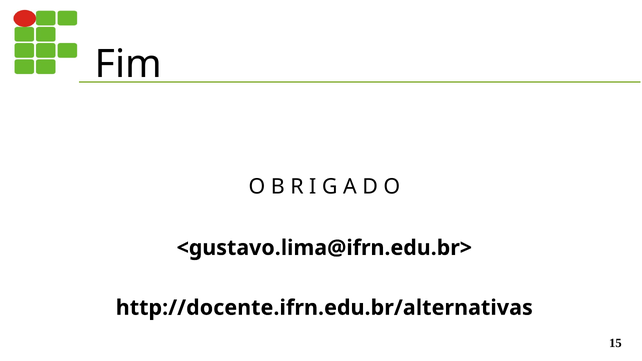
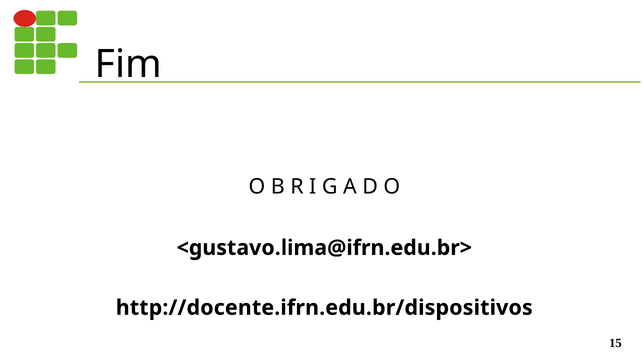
http://docente.ifrn.edu.br/alternativas: http://docente.ifrn.edu.br/alternativas -> http://docente.ifrn.edu.br/dispositivos (324, 308)
